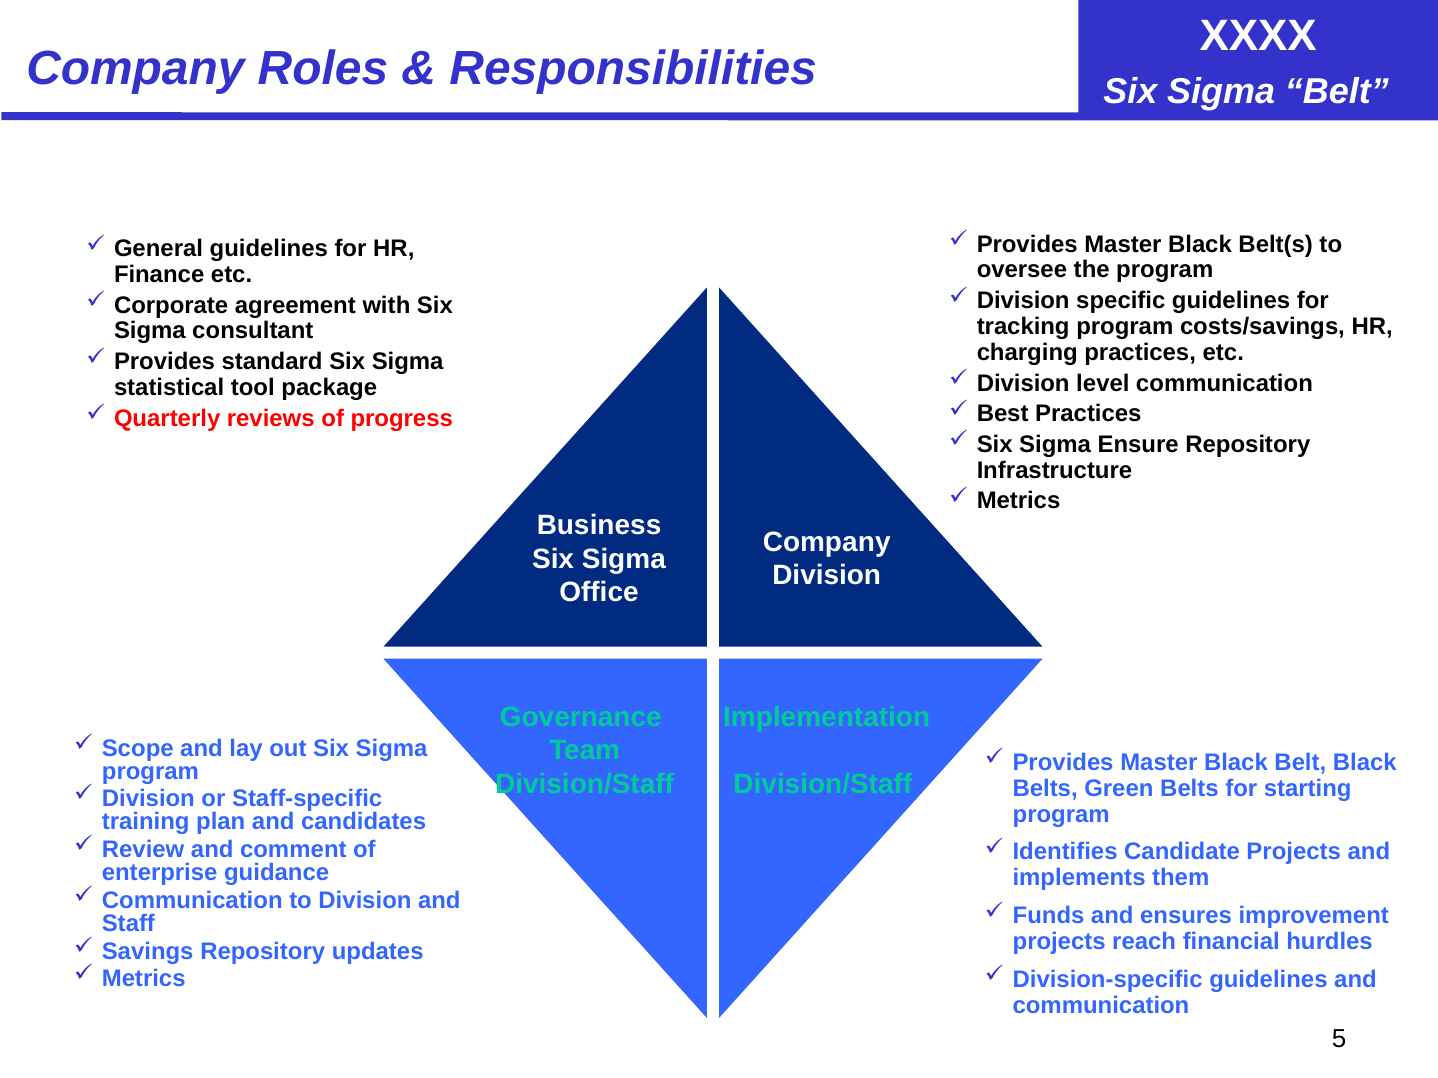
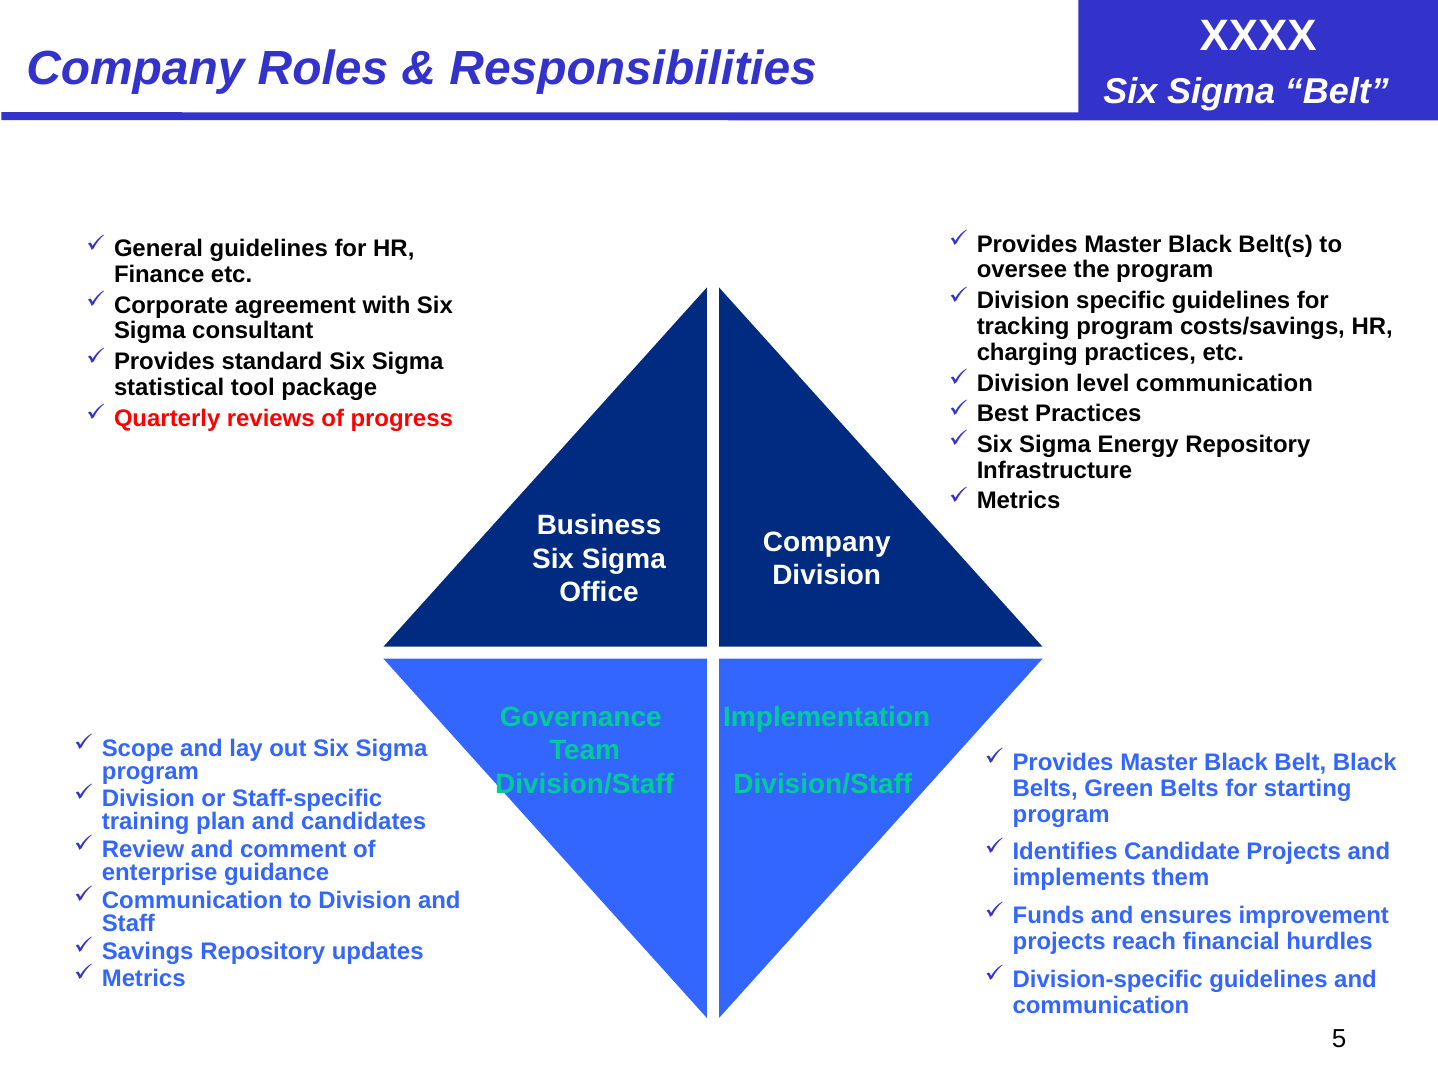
Ensure: Ensure -> Energy (1138, 445)
